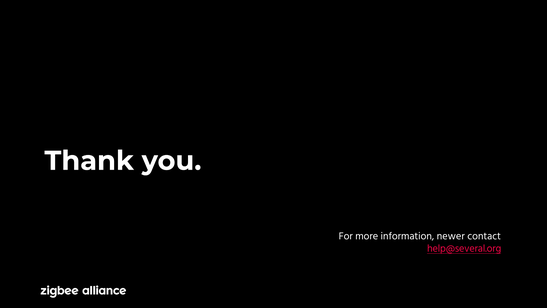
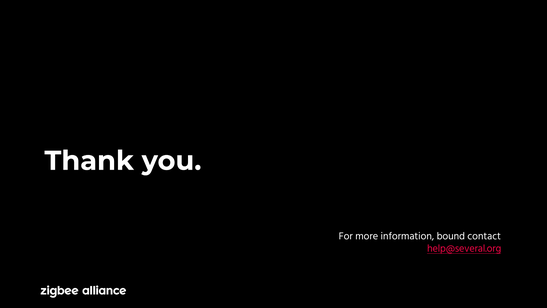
newer: newer -> bound (451, 236)
